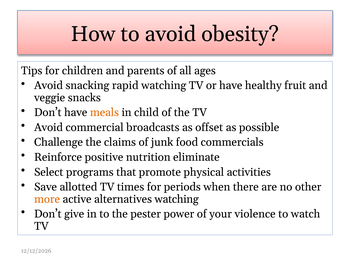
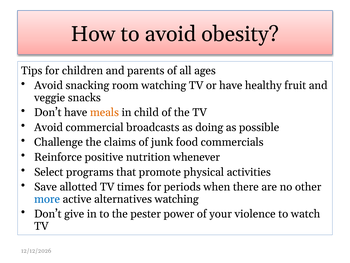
rapid: rapid -> room (125, 85)
offset: offset -> doing (209, 127)
eliminate: eliminate -> whenever (196, 157)
more colour: orange -> blue (47, 199)
